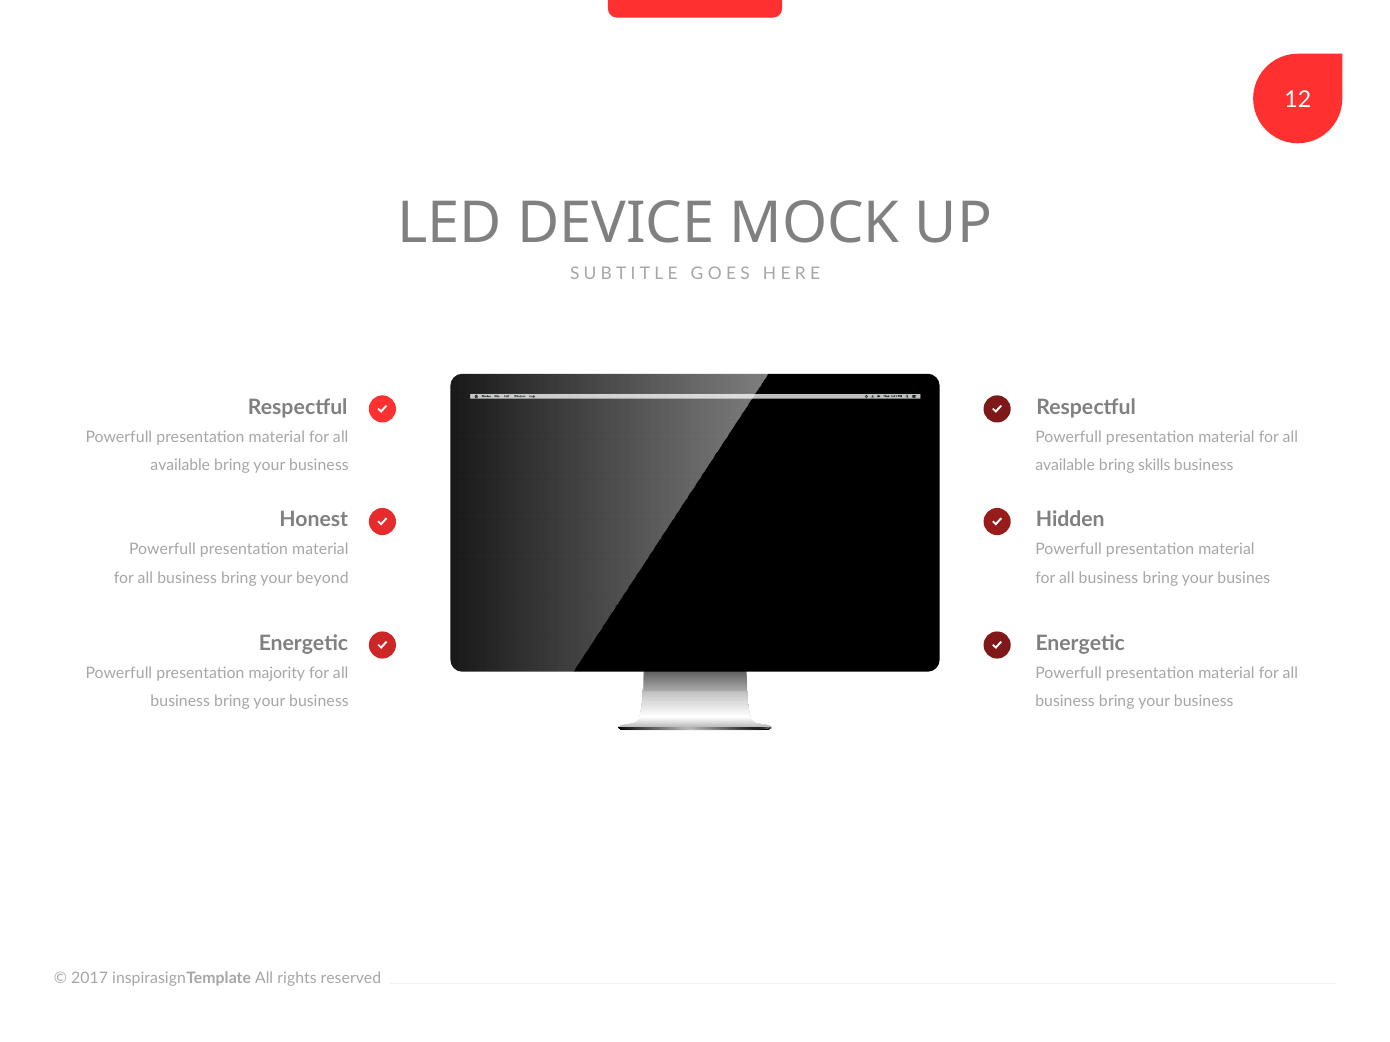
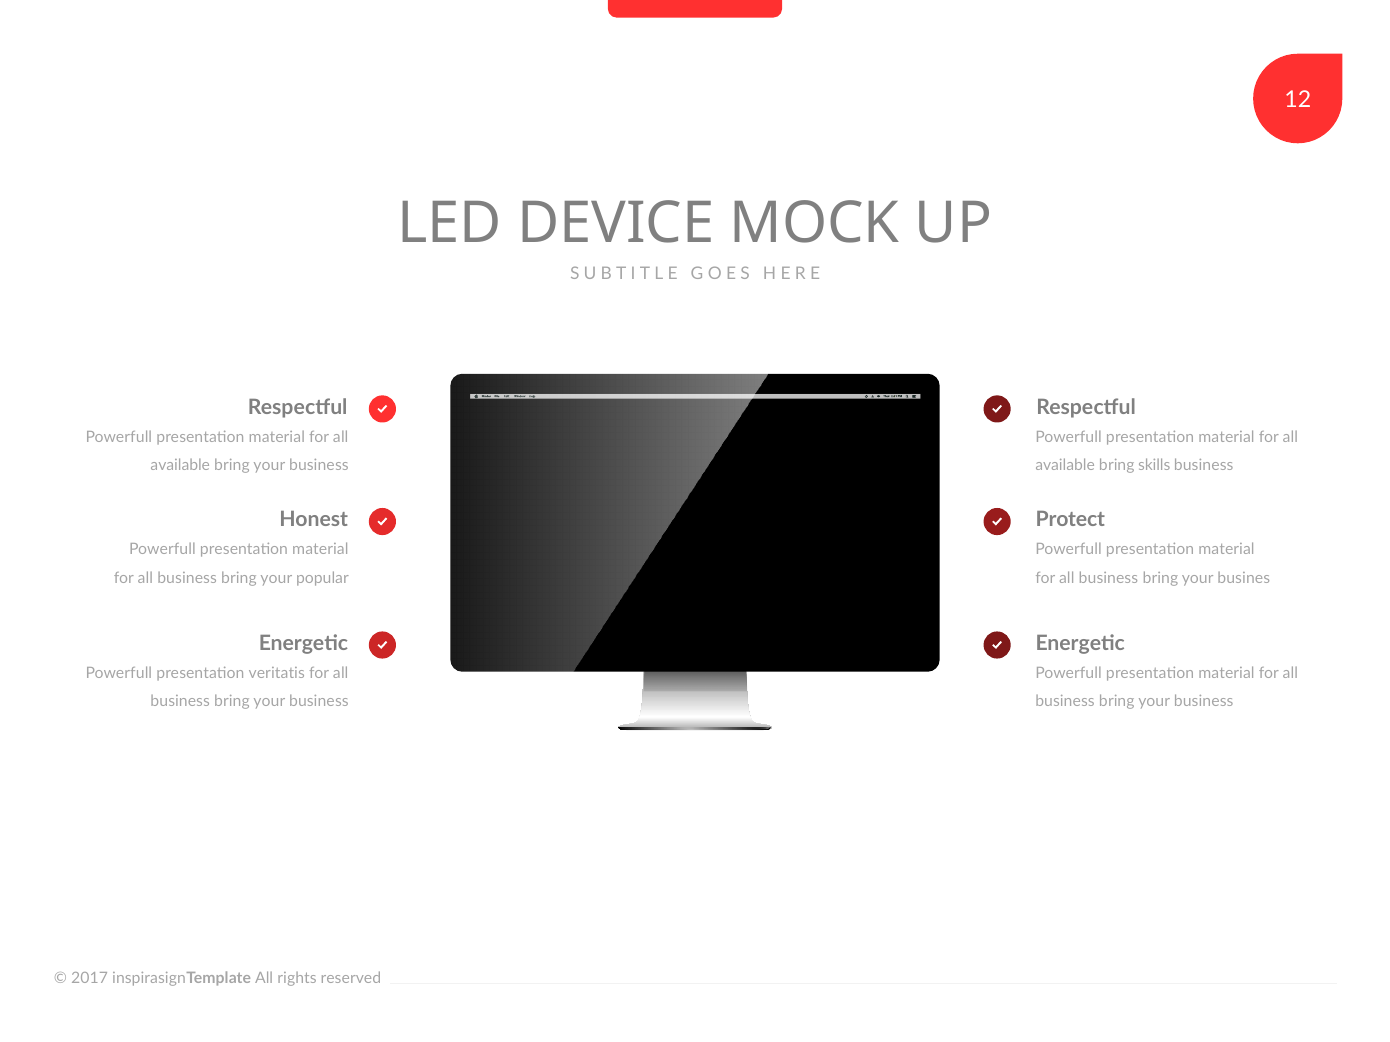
Hidden: Hidden -> Protect (1070, 520)
beyond: beyond -> popular (322, 578)
majority: majority -> veritatis (277, 673)
